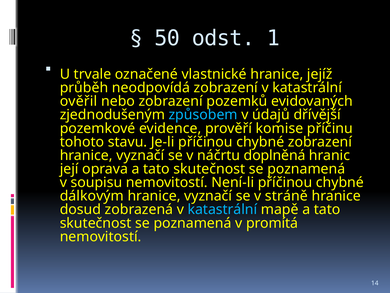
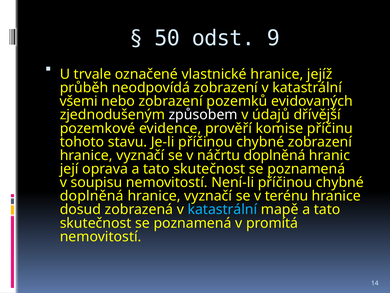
1: 1 -> 9 (273, 38)
ověřil: ověřil -> všemi (79, 101)
způsobem colour: light blue -> white (203, 115)
dálkovým: dálkovým -> doplněná (92, 196)
stráně: stráně -> terénu (287, 196)
